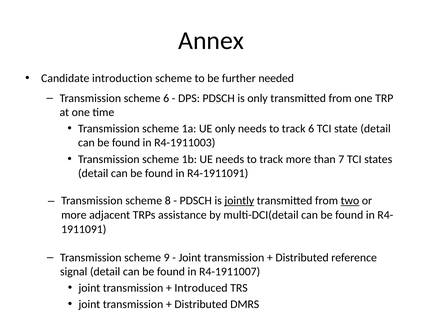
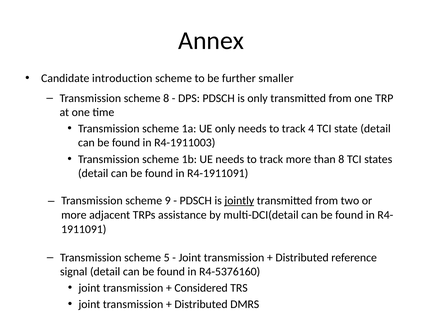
needed: needed -> smaller (276, 78)
scheme 6: 6 -> 8 (166, 98)
track 6: 6 -> 4 (311, 129)
than 7: 7 -> 8 (341, 159)
8: 8 -> 9 (168, 201)
two underline: present -> none (350, 201)
9: 9 -> 5 (167, 258)
R4-1911007: R4-1911007 -> R4-5376160 (230, 272)
Introduced: Introduced -> Considered (201, 288)
